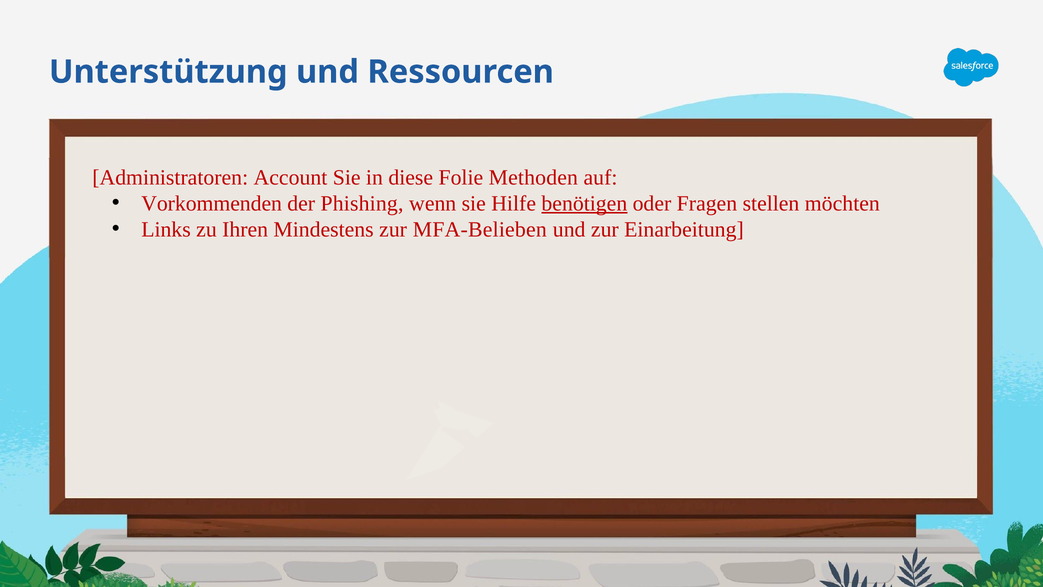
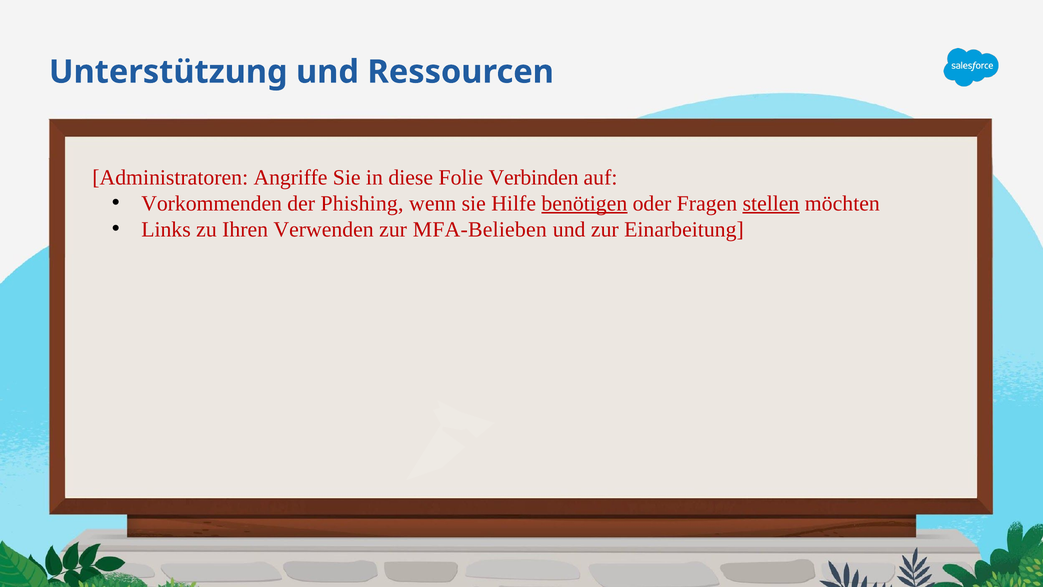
Account: Account -> Angriffe (291, 177)
Methoden: Methoden -> Verbinden (534, 177)
stellen underline: none -> present (771, 203)
Mindestens: Mindestens -> Verwenden (324, 229)
